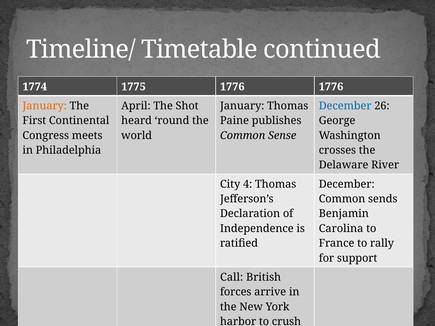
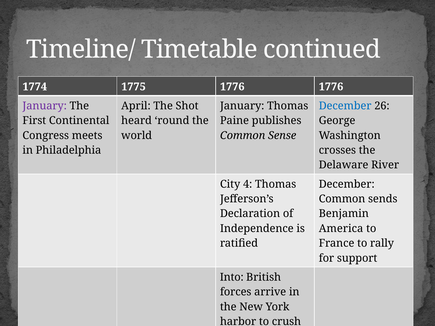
January colour: orange -> purple (45, 106)
Carolina: Carolina -> America (341, 229)
Call: Call -> Into (232, 277)
